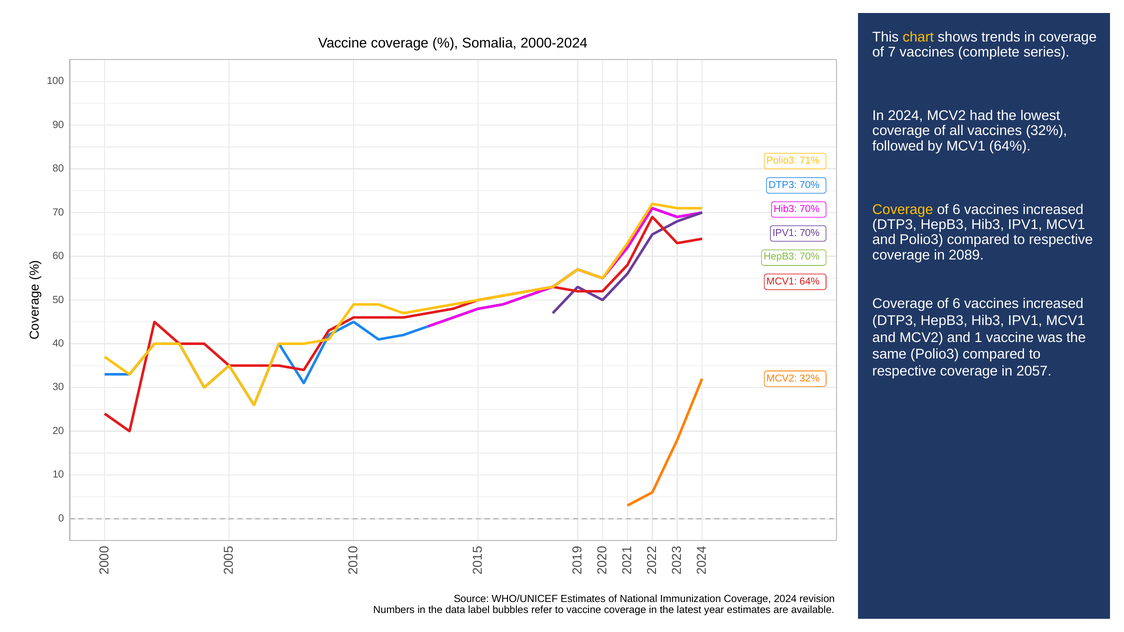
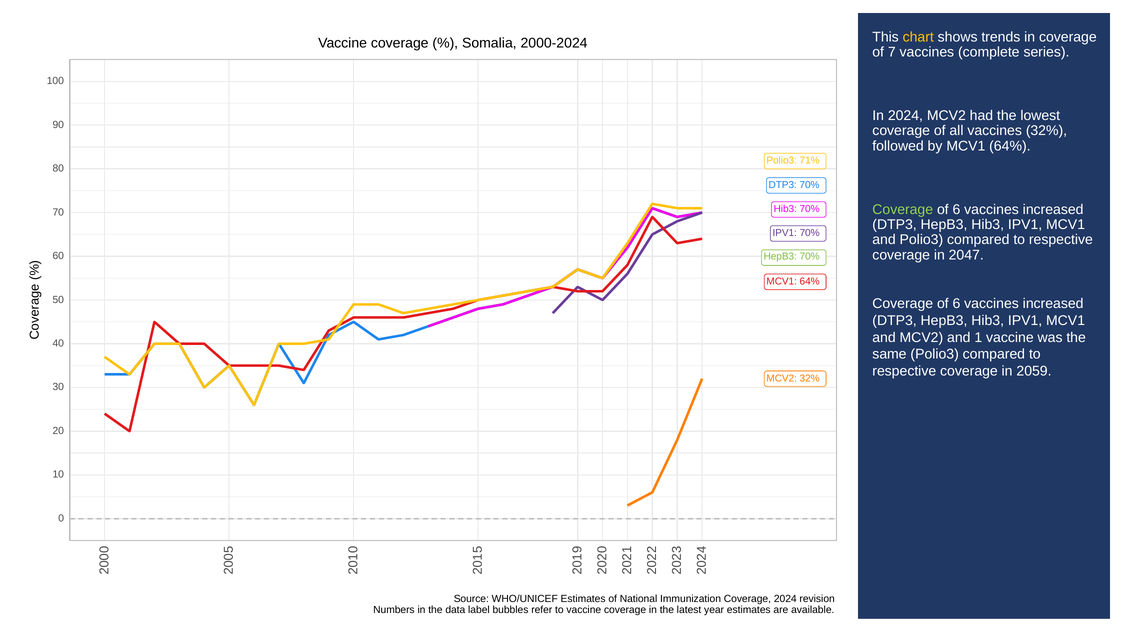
Coverage colour: yellow -> light green (903, 209)
2089: 2089 -> 2047 (966, 255)
2057: 2057 -> 2059 (1034, 371)
